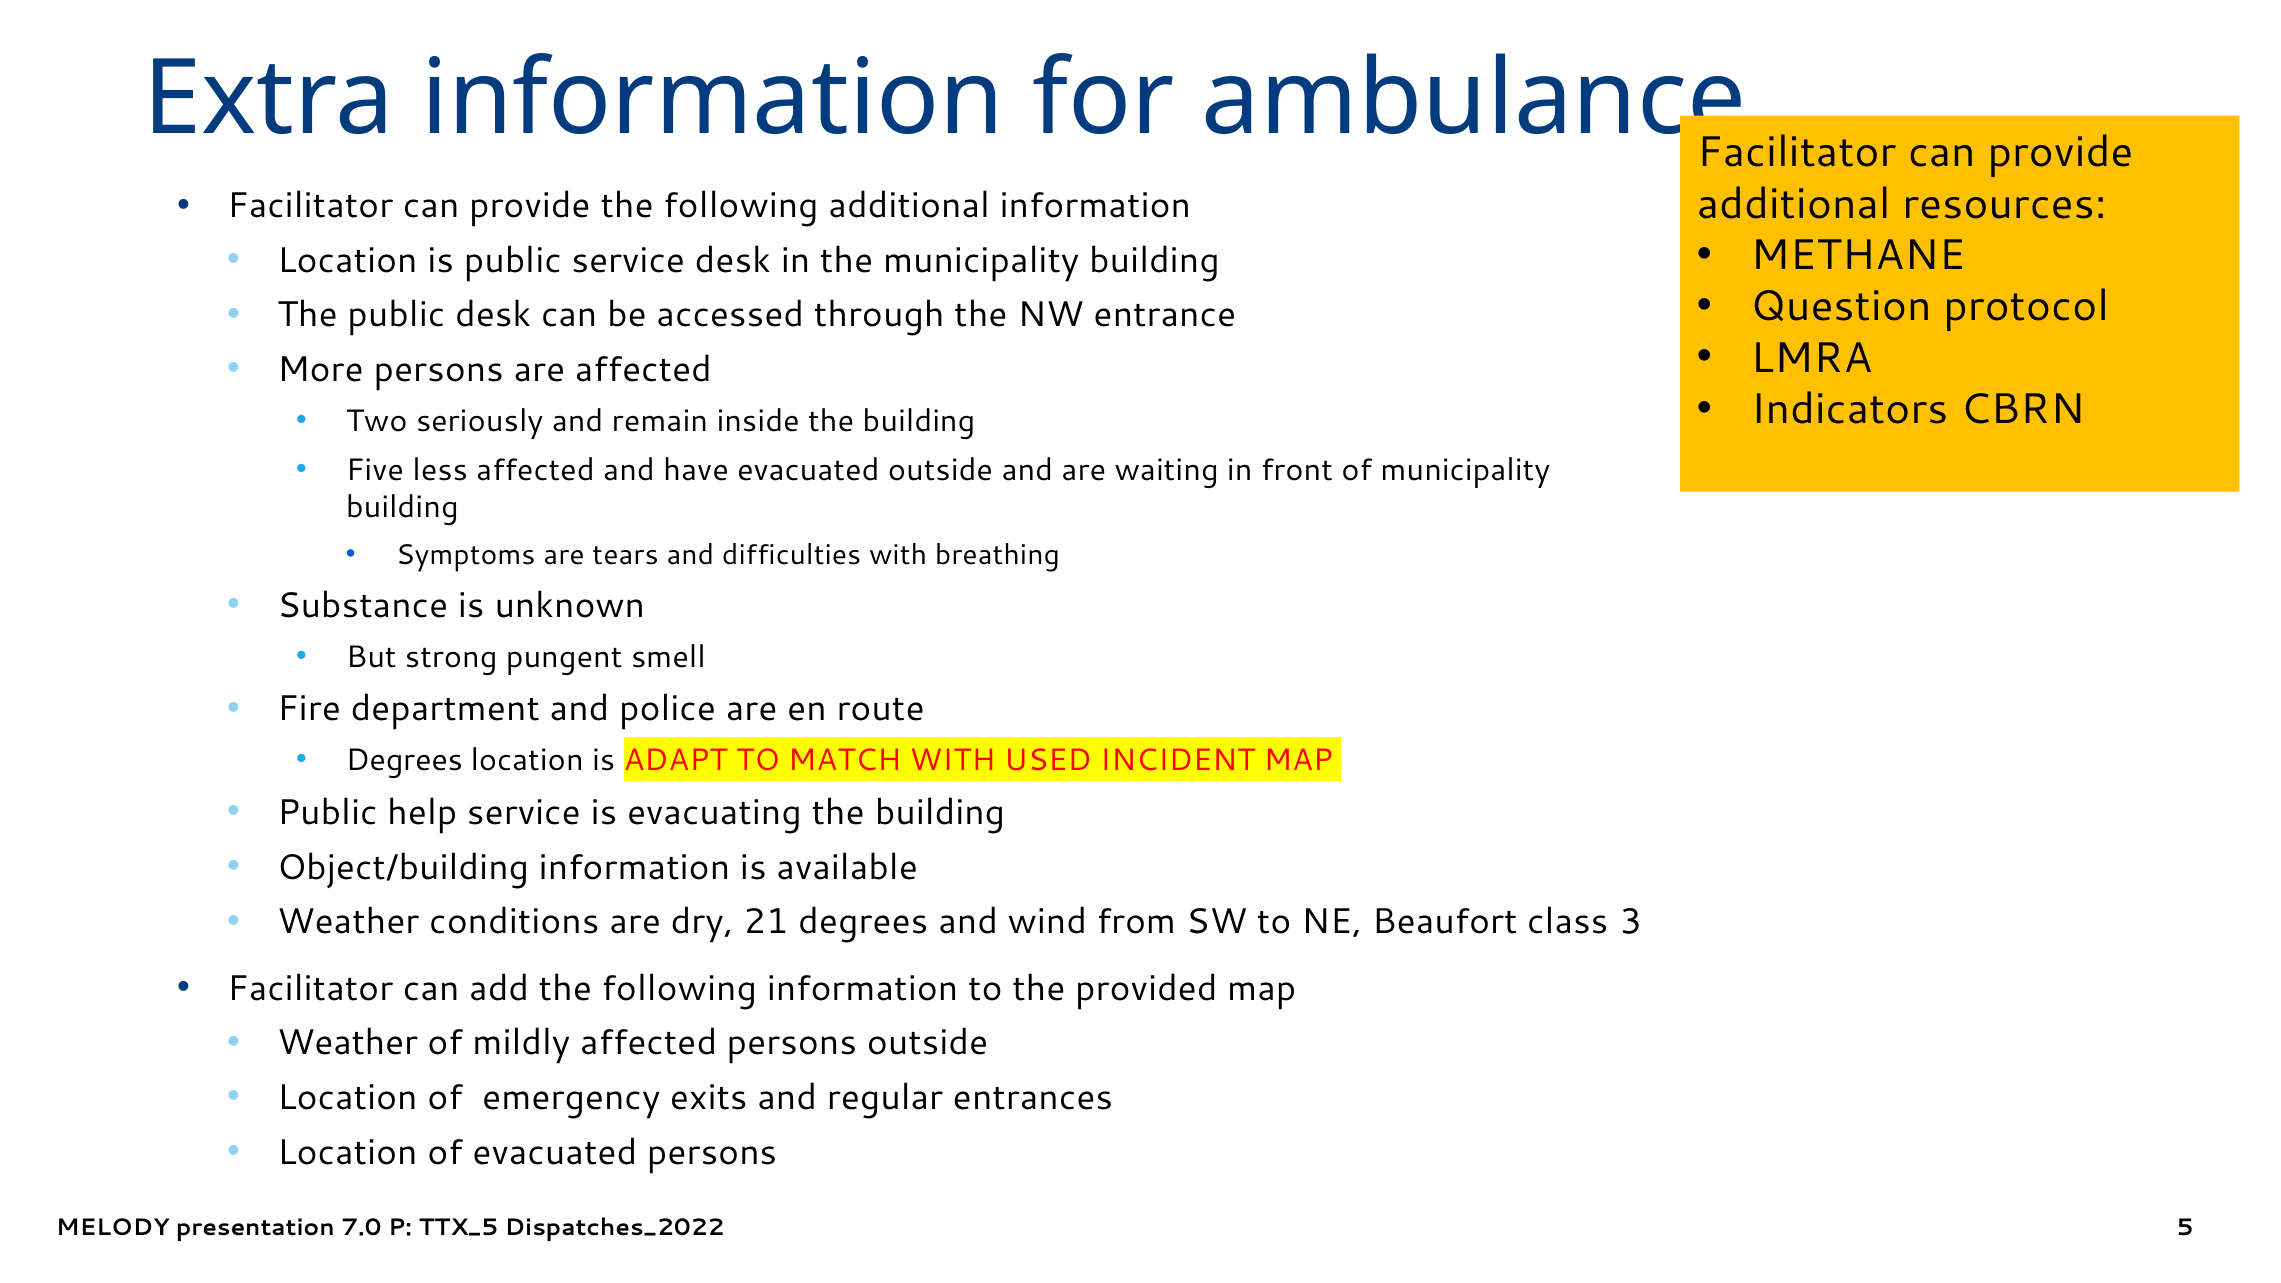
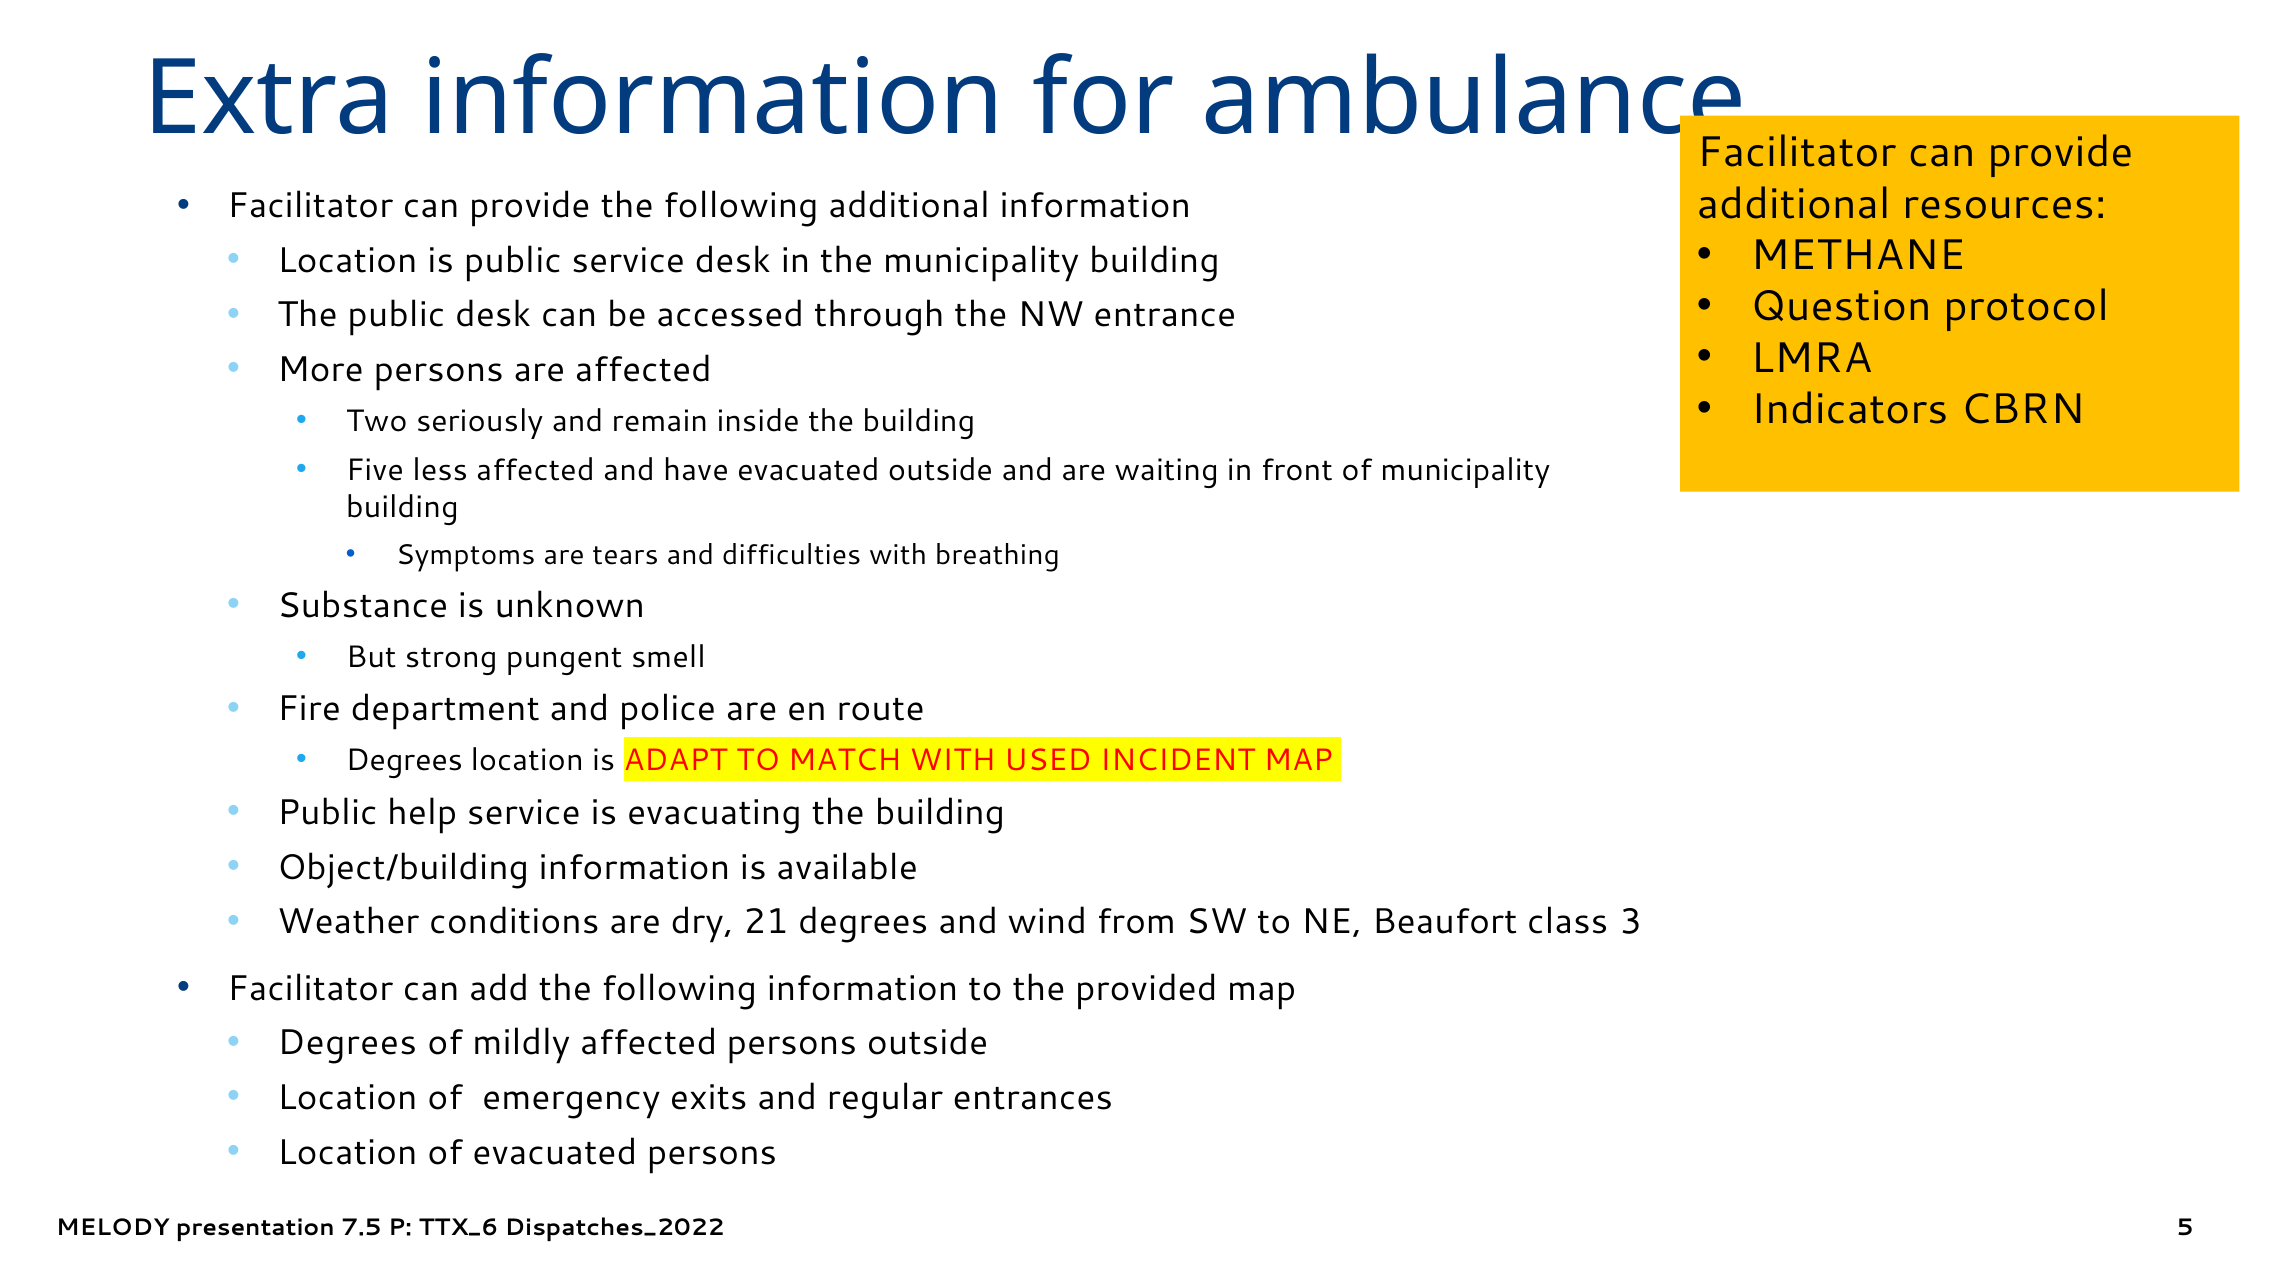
Weather: Weather -> Degrees (347, 1043)
7.0: 7.0 -> 7.5 (362, 1228)
TTX_5: TTX_5 -> TTX_6 (458, 1228)
